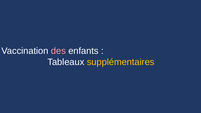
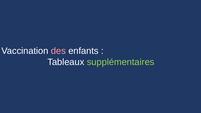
supplémentaires colour: yellow -> light green (121, 62)
